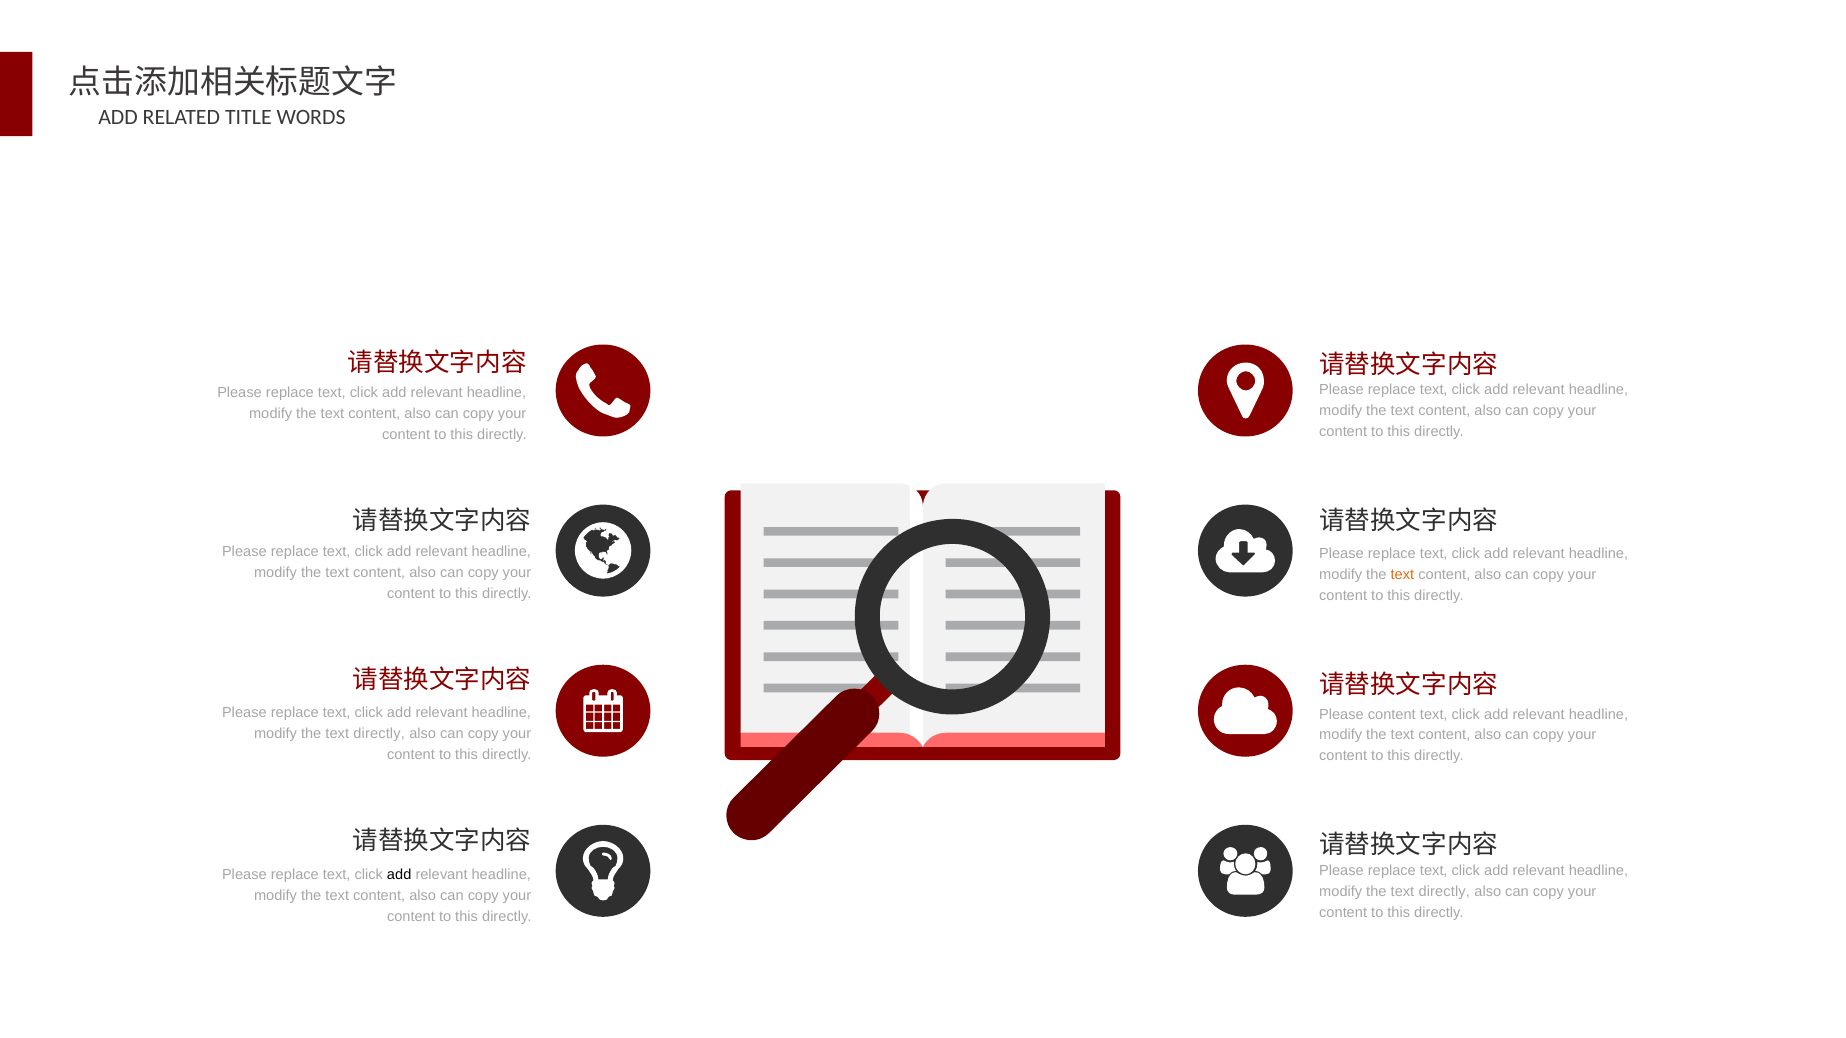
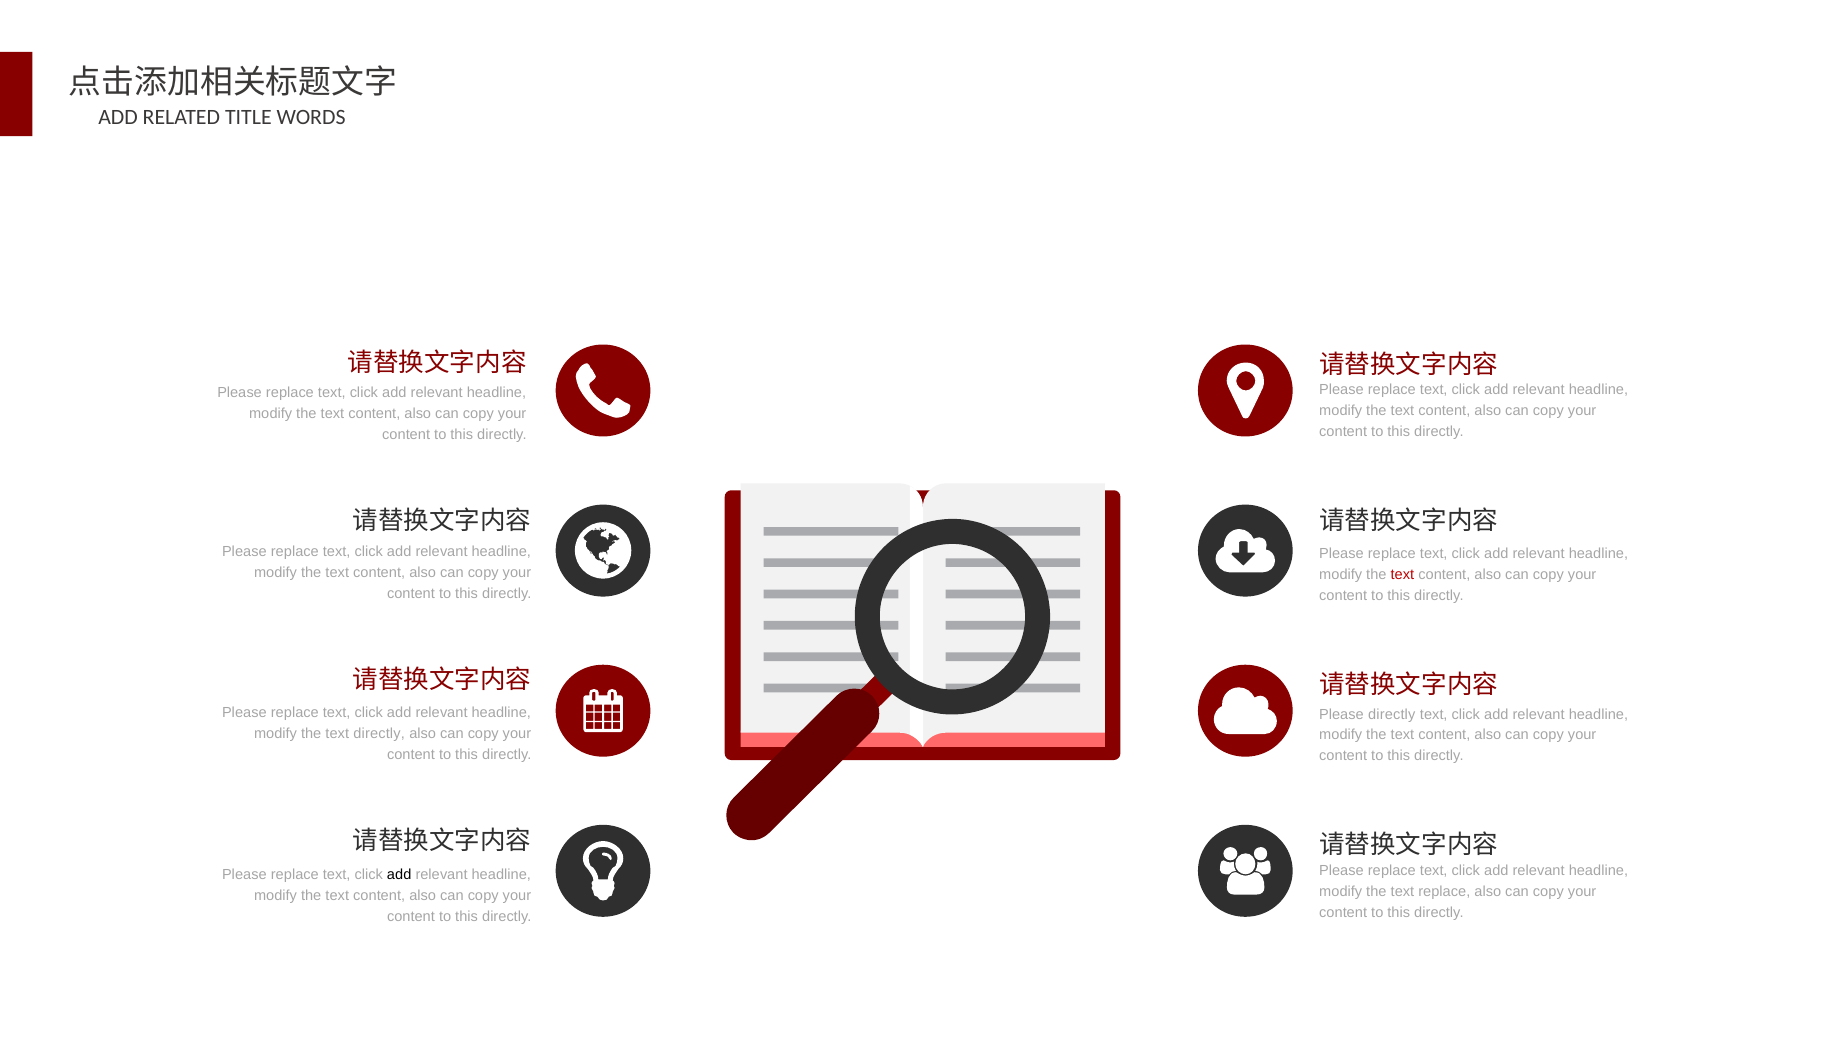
text colour: orange -> red (1402, 575)
Please content: content -> directly (1392, 714)
directly: directly -> replace (1444, 892)
